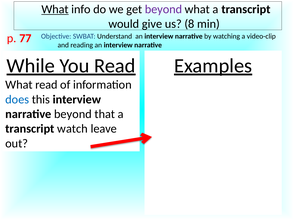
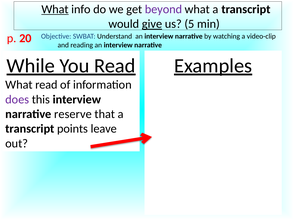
give underline: none -> present (152, 24)
8: 8 -> 5 (189, 24)
77: 77 -> 20 (25, 38)
does colour: blue -> purple (17, 100)
narrative beyond: beyond -> reserve (73, 114)
watch: watch -> points (73, 129)
